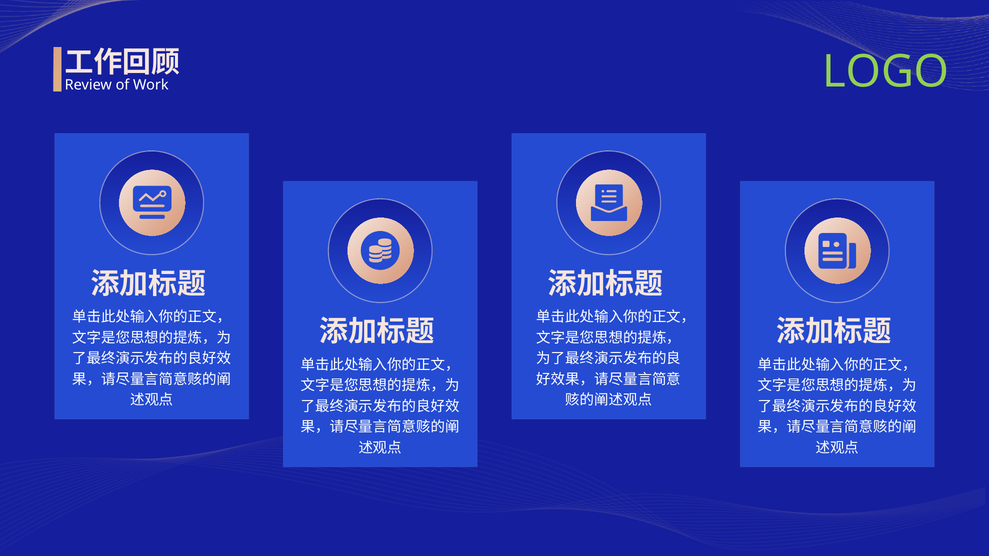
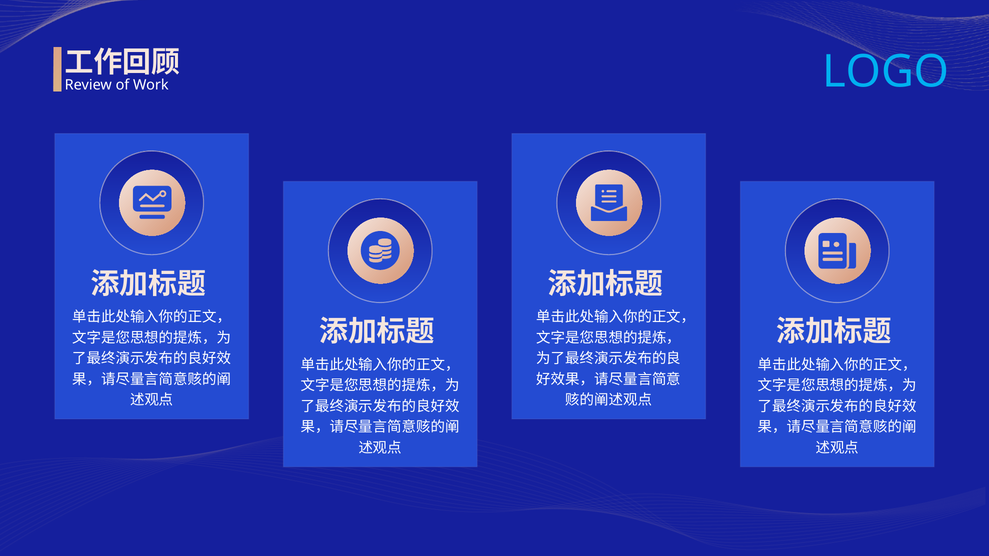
LOGO colour: light green -> light blue (886, 72)
